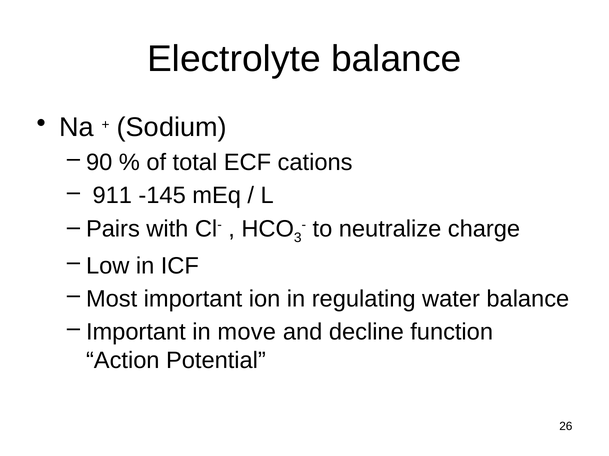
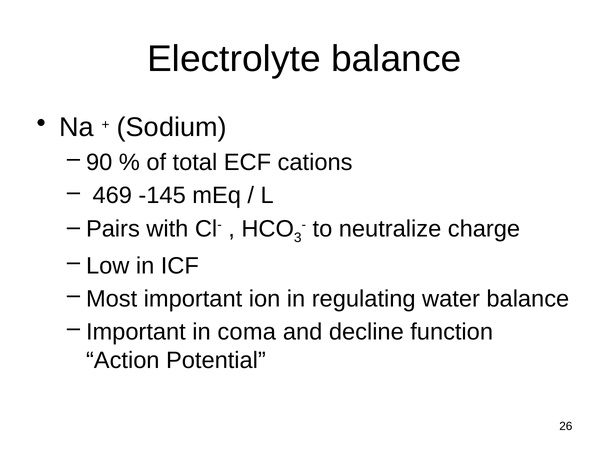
911: 911 -> 469 (112, 196)
move: move -> coma (247, 333)
